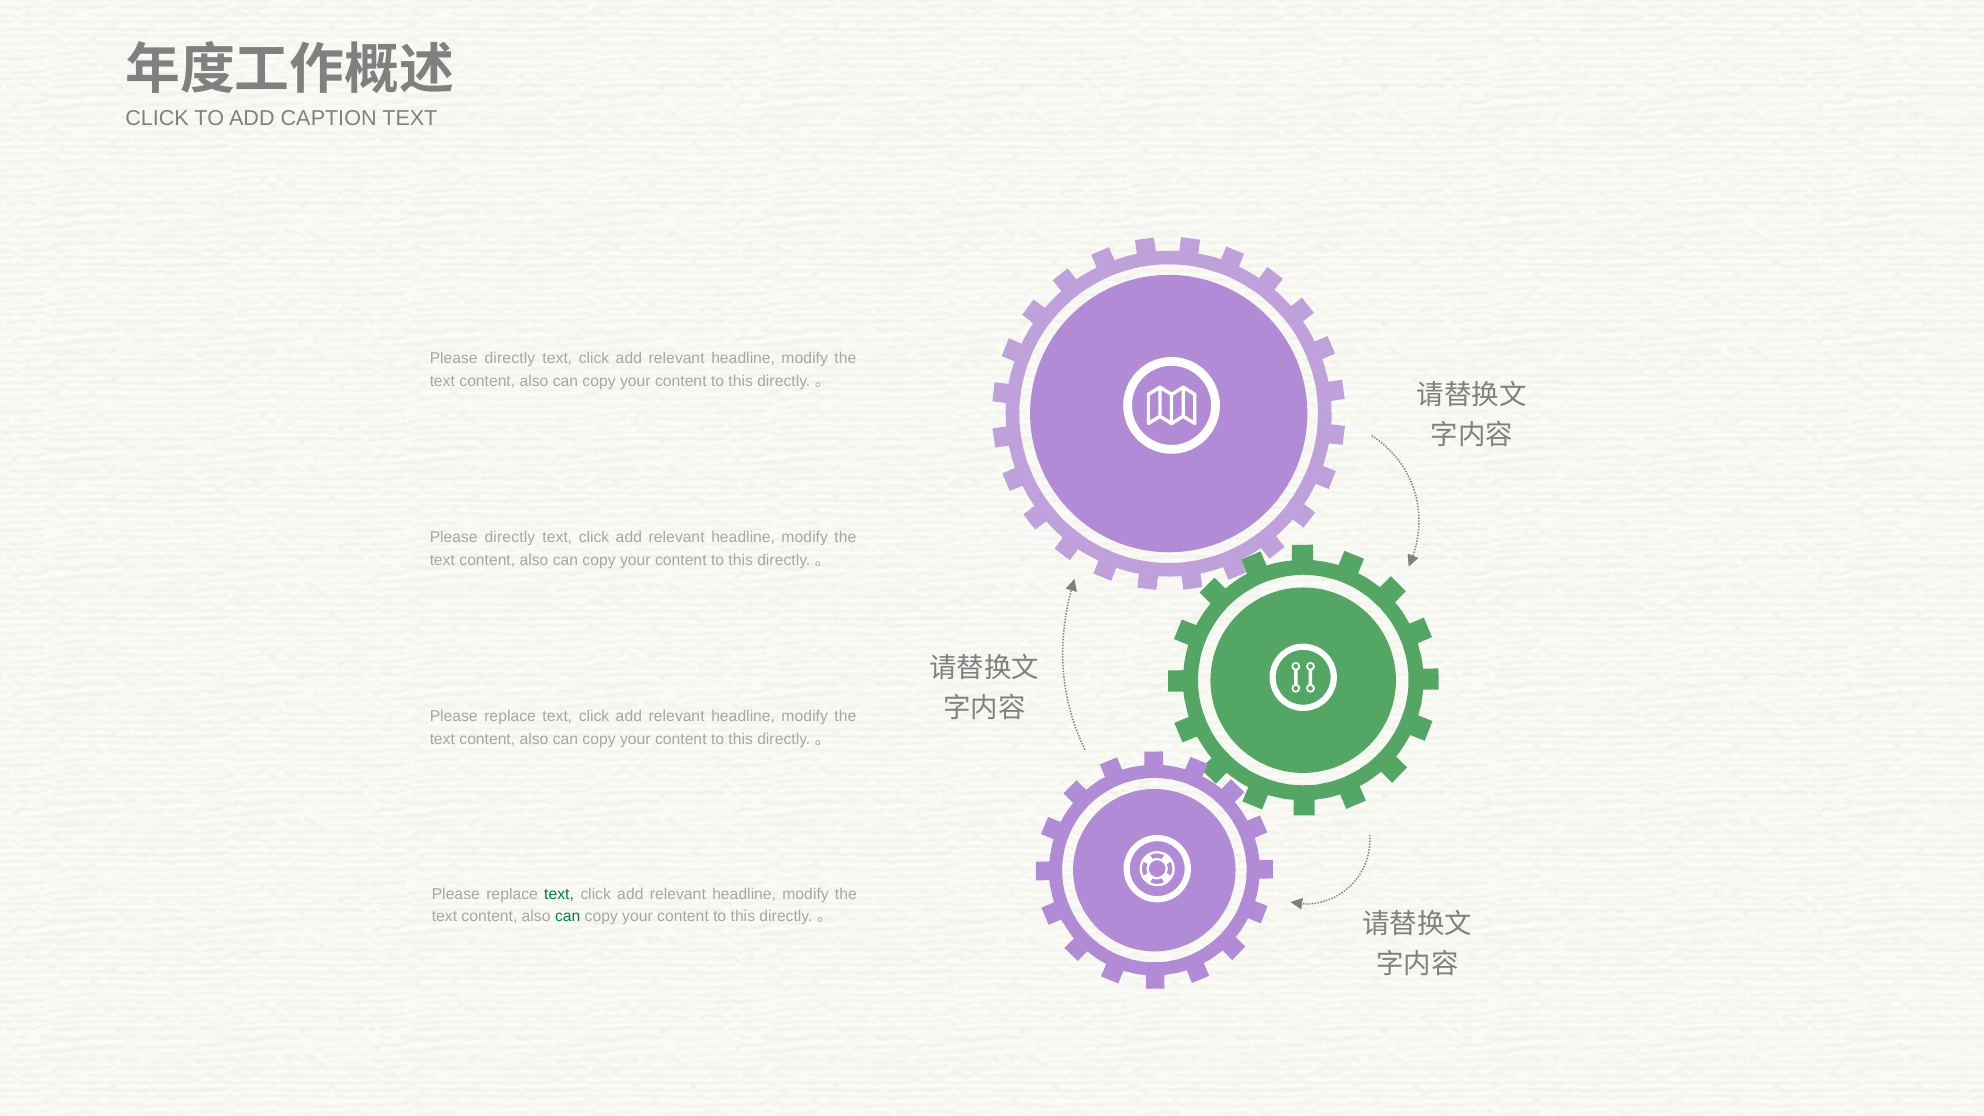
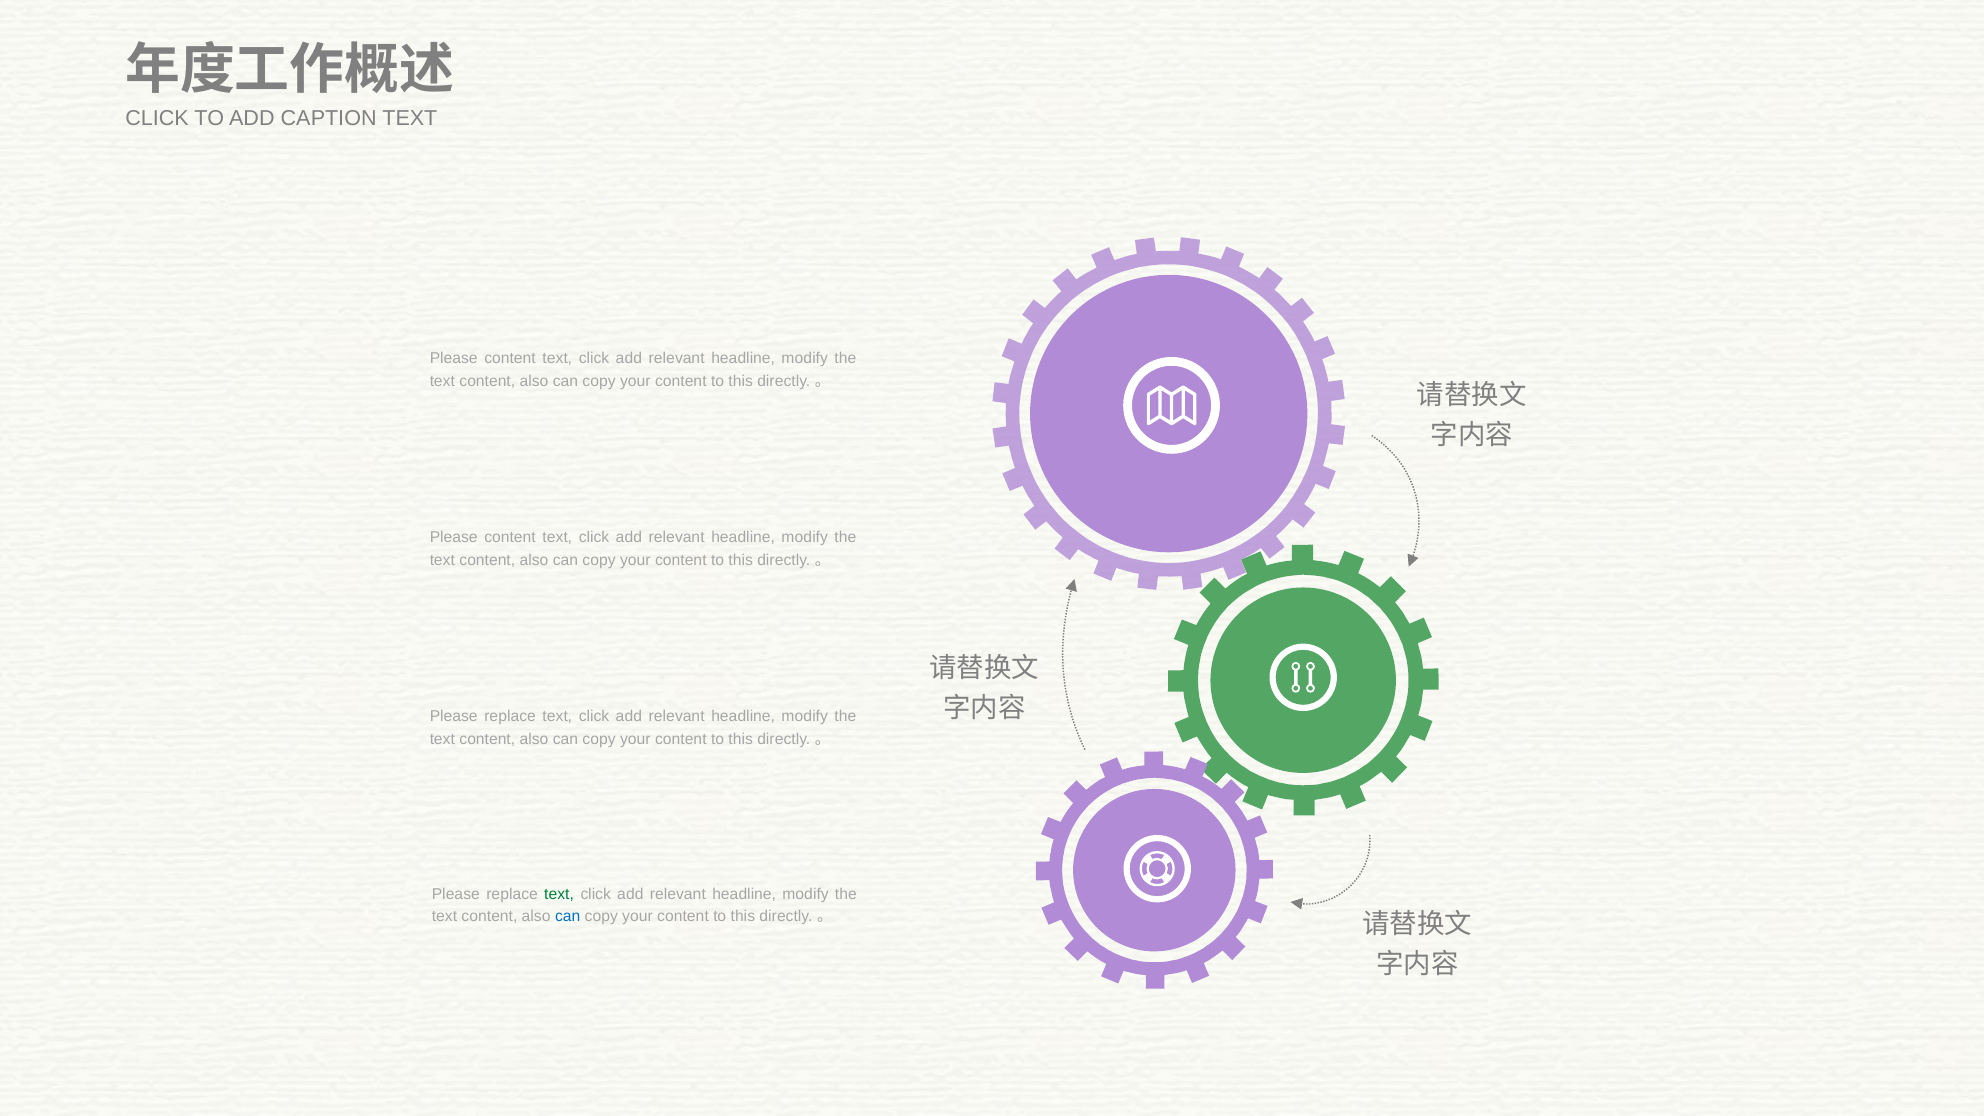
directly: directly -> content (510, 358)
directly: directly -> content (510, 537)
can colour: green -> blue (568, 917)
